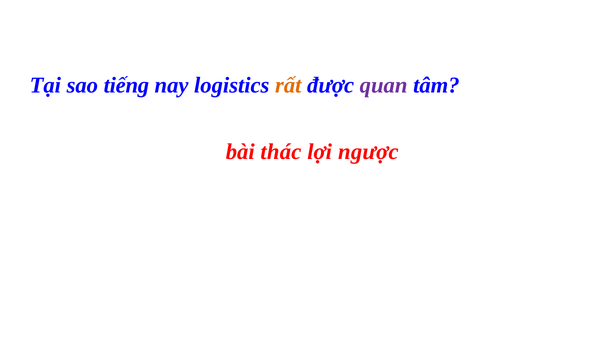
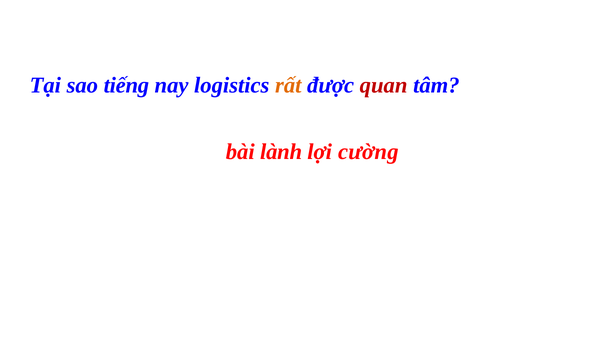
quan colour: purple -> red (384, 85)
thác: thác -> lành (281, 152)
ngược: ngược -> cường (368, 152)
